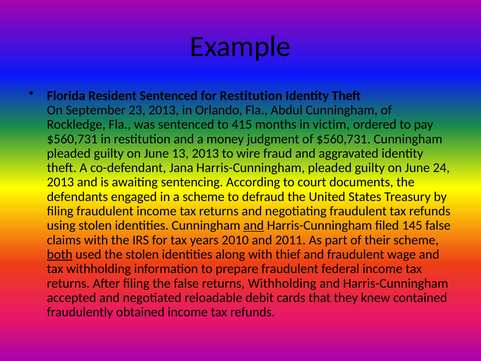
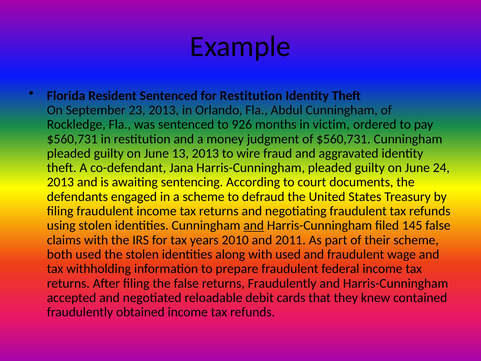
415: 415 -> 926 (242, 124)
both underline: present -> none (60, 254)
with thief: thief -> used (288, 254)
returns Withholding: Withholding -> Fraudulently (282, 283)
